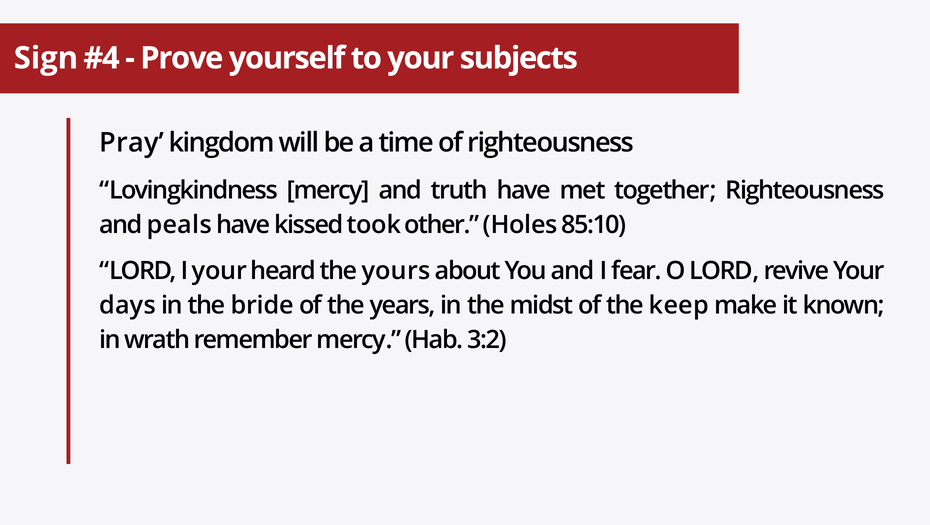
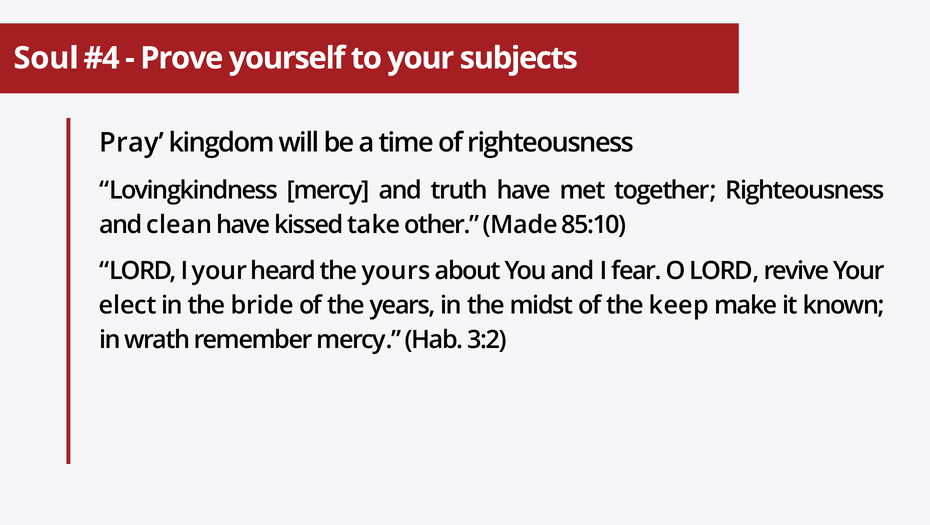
Sign: Sign -> Soul (46, 58)
peals: peals -> clean (179, 225)
took: took -> take (374, 225)
Holes: Holes -> Made (520, 225)
days: days -> elect (128, 305)
